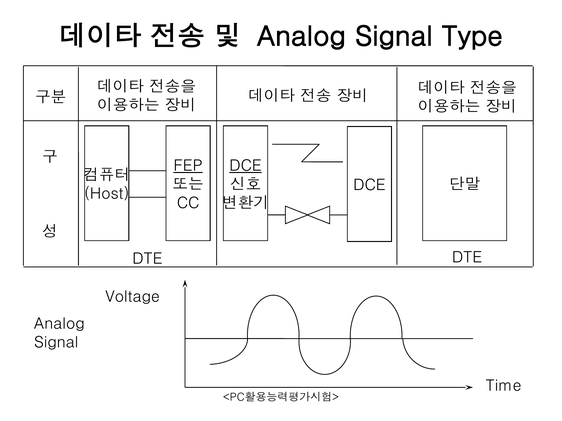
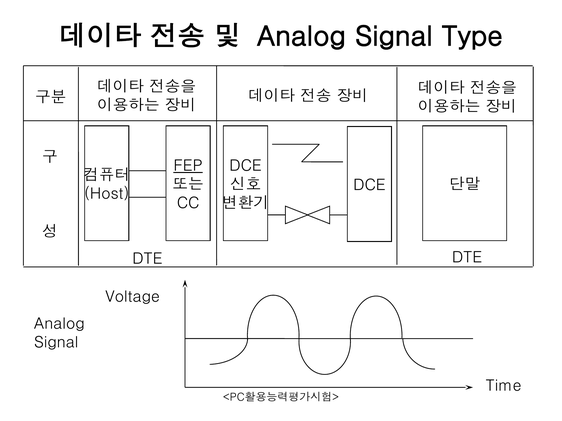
DCE underline: present -> none (245, 166)
